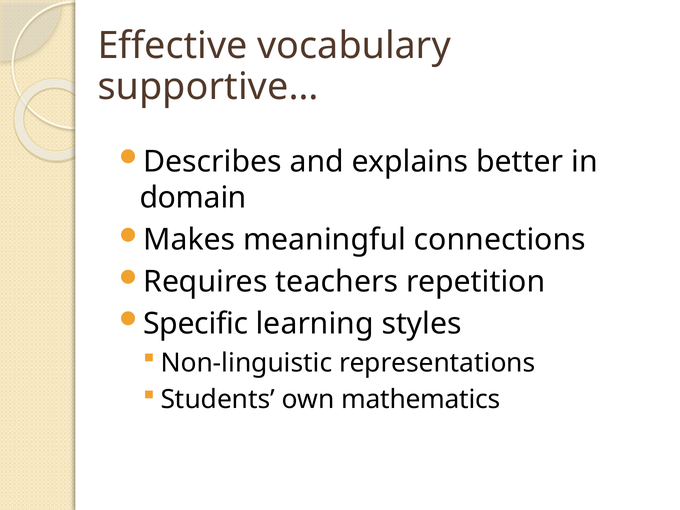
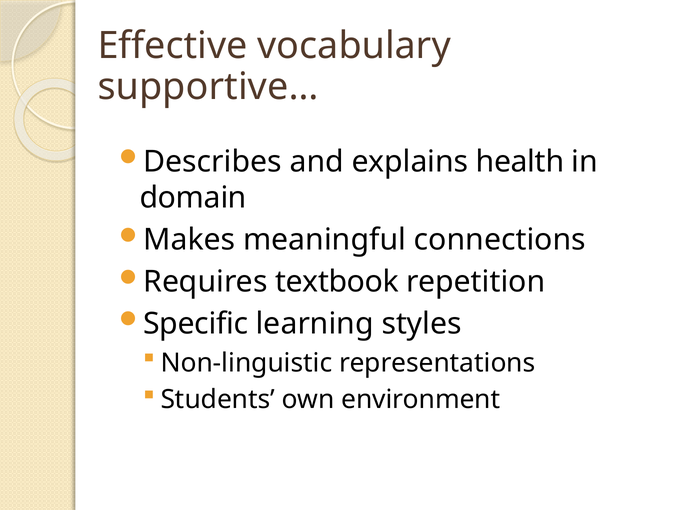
better: better -> health (520, 162)
teachers: teachers -> textbook (337, 282)
mathematics: mathematics -> environment (421, 400)
